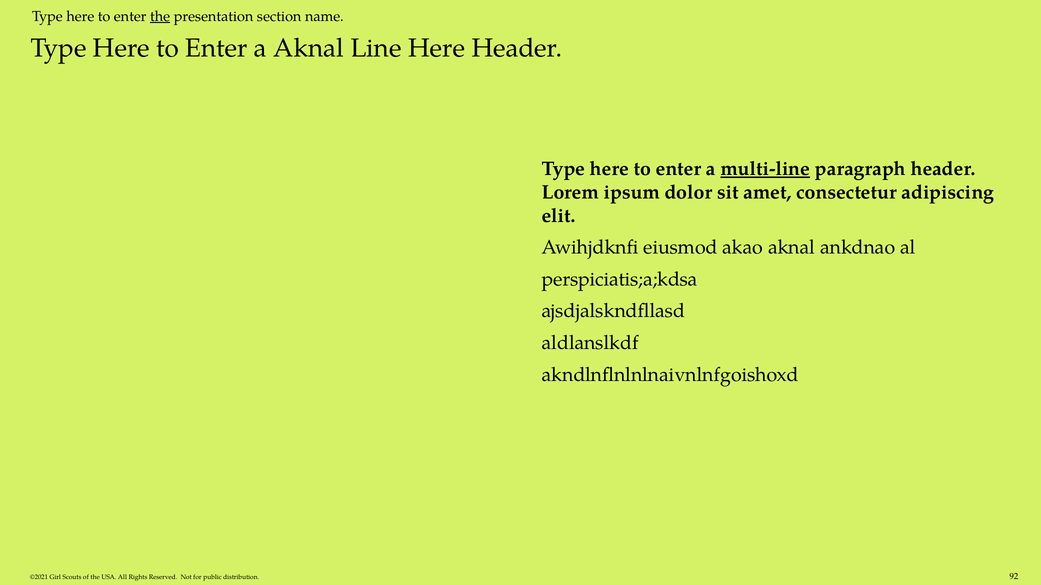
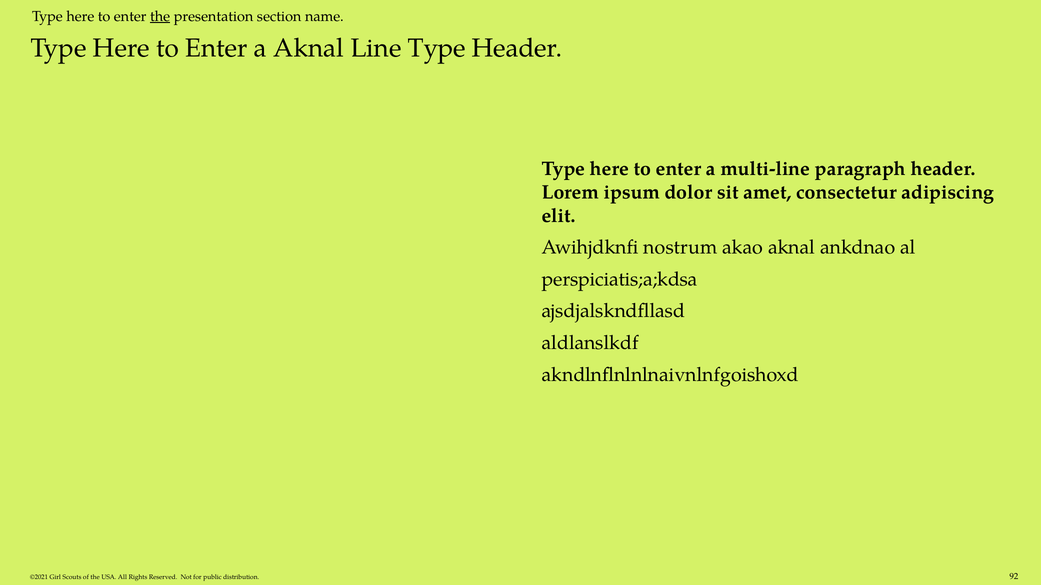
Line Here: Here -> Type (437, 48)
multi-line underline: present -> none (765, 169)
eiusmod: eiusmod -> nostrum (680, 248)
